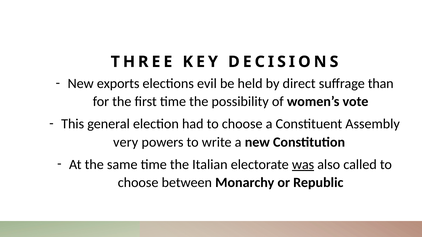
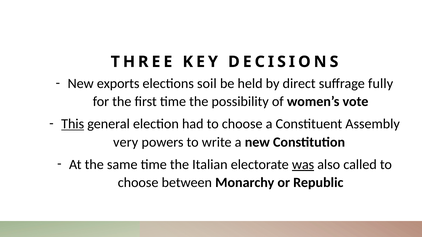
evil: evil -> soil (207, 84)
than: than -> fully (381, 84)
This underline: none -> present (73, 124)
